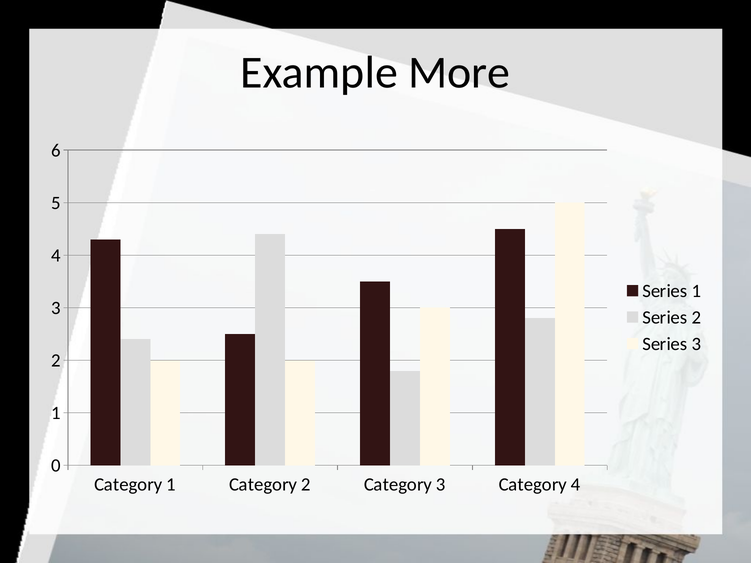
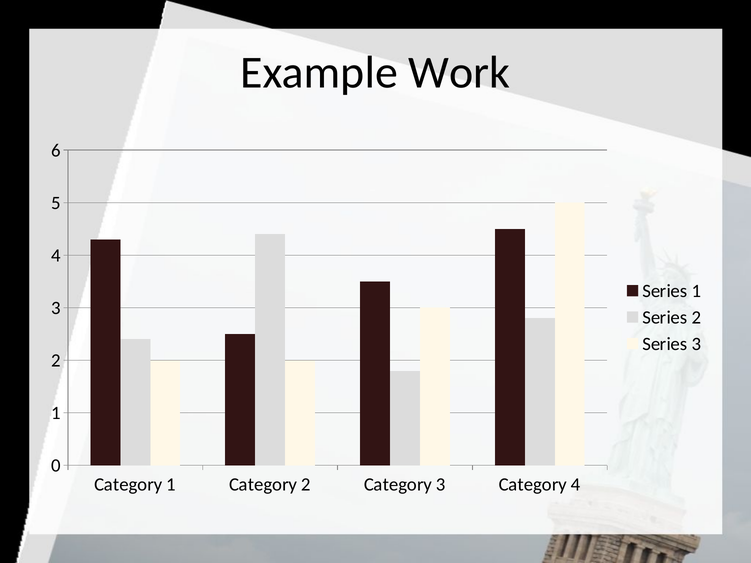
More: More -> Work (459, 73)
